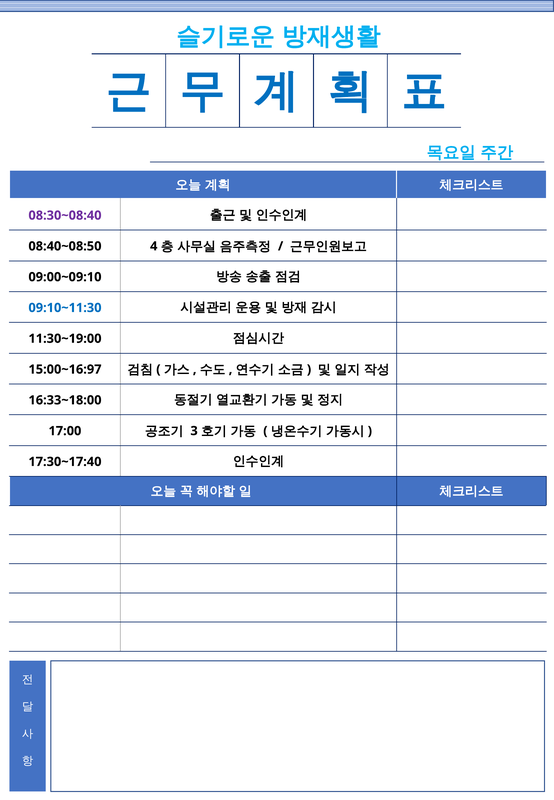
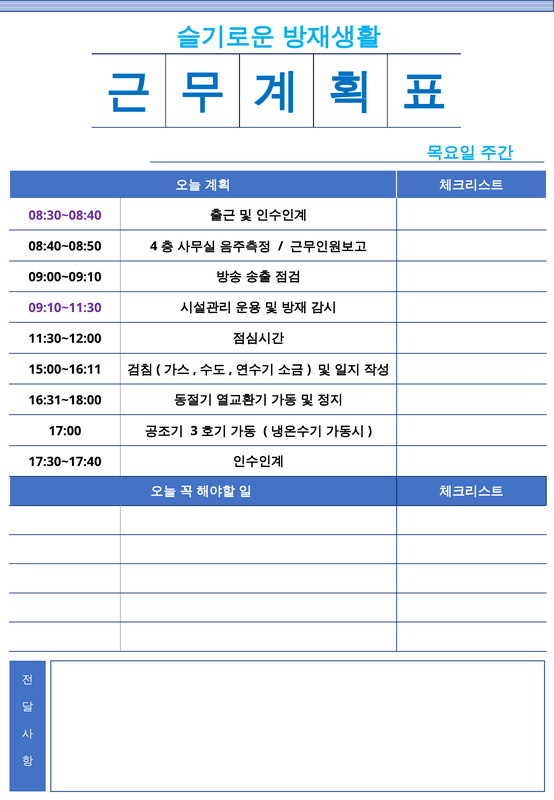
09:10~11:30 colour: blue -> purple (65, 308)
11:30~19:00: 11:30~19:00 -> 11:30~12:00 (65, 339)
15:00~16:97: 15:00~16:97 -> 15:00~16:11 (65, 369)
16:33~18:00: 16:33~18:00 -> 16:31~18:00 (65, 400)
